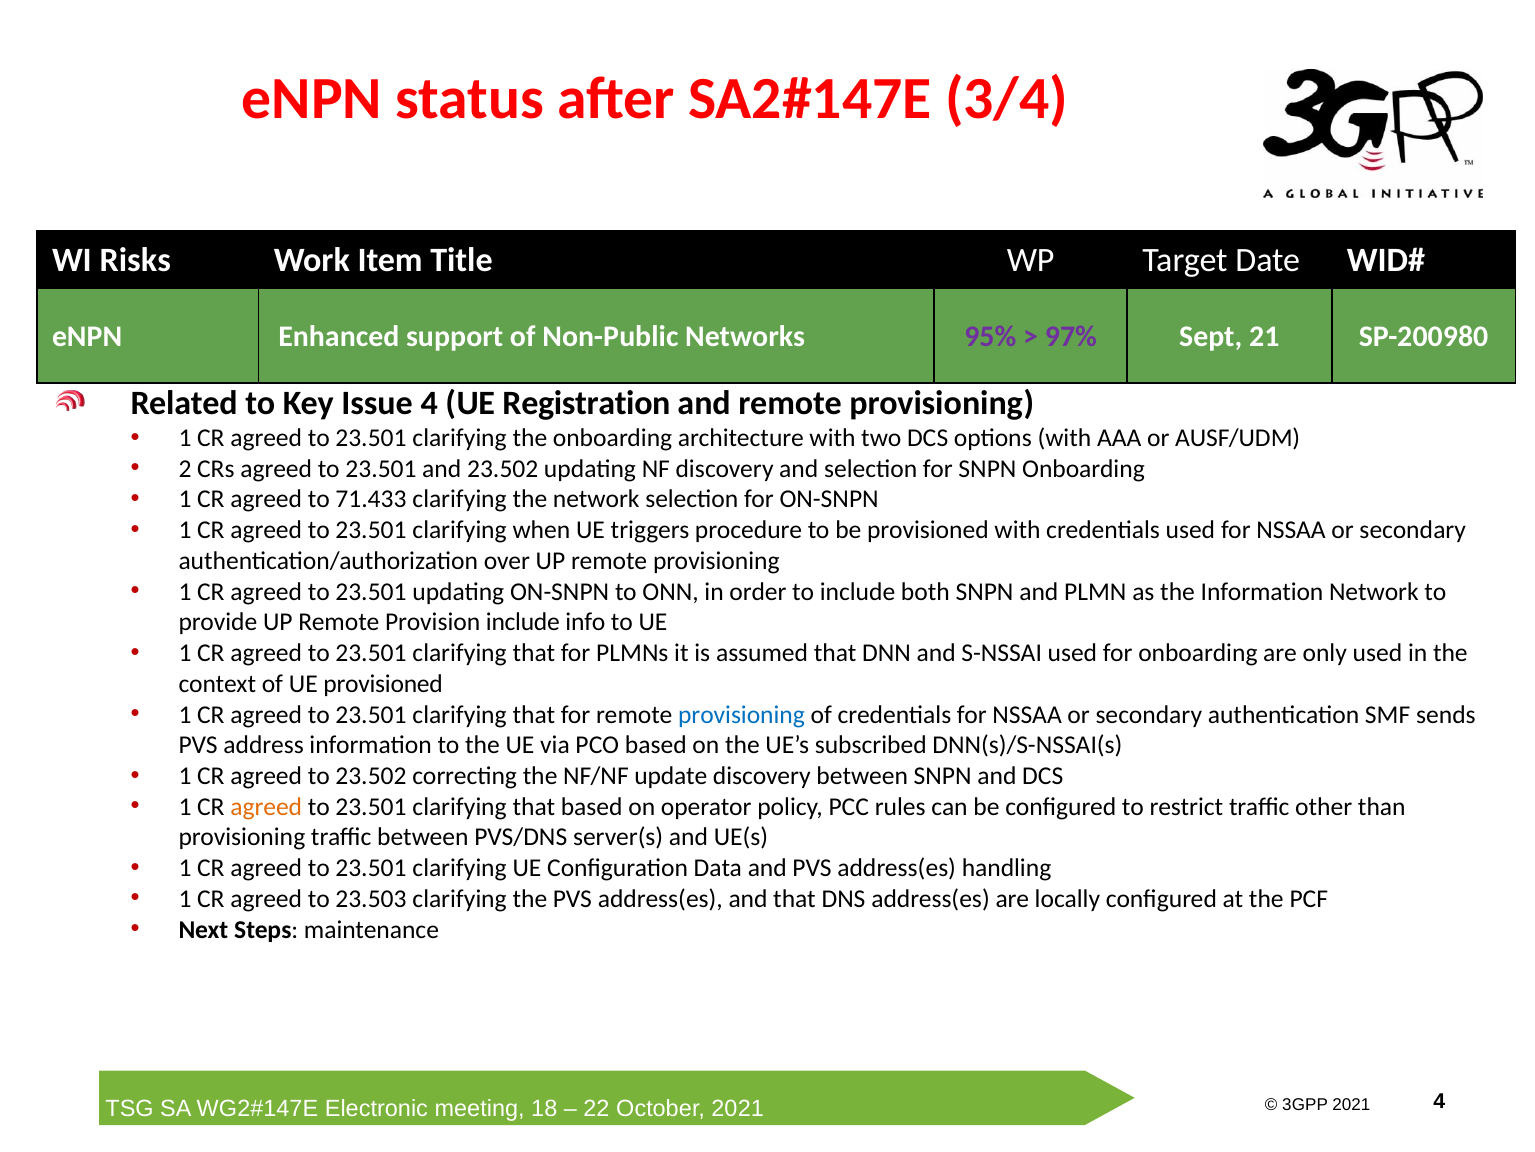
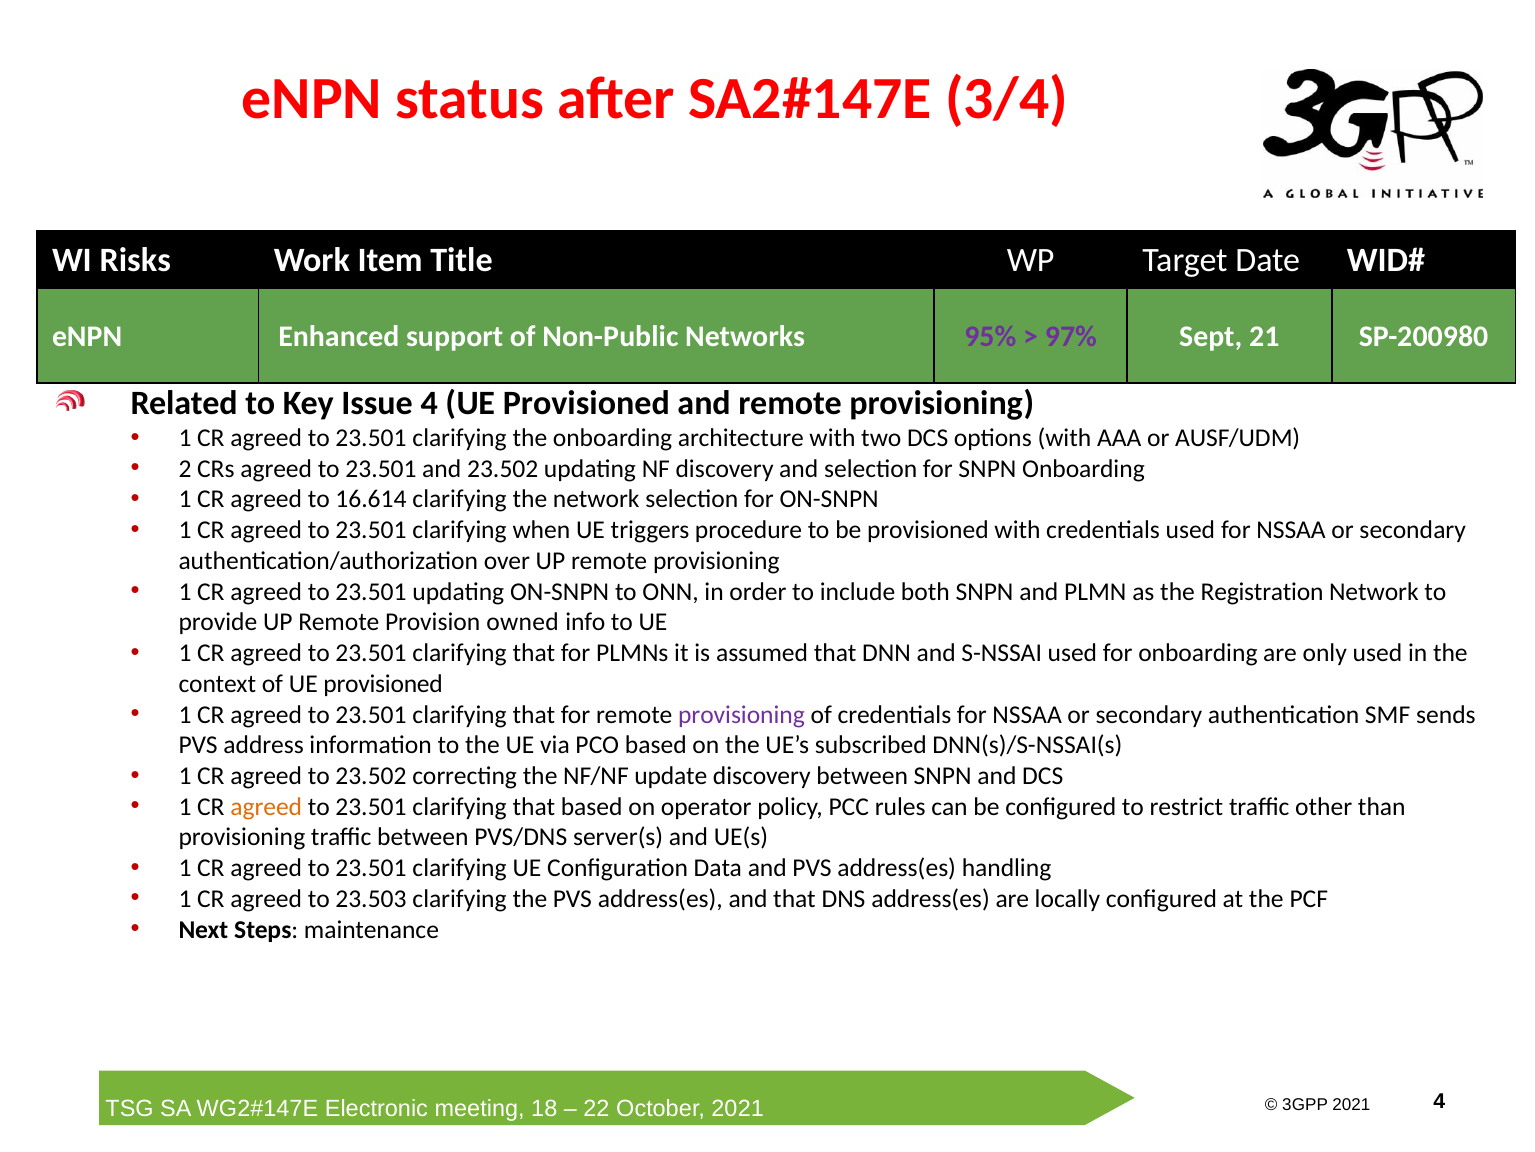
4 UE Registration: Registration -> Provisioned (586, 403)
71.433: 71.433 -> 16.614 (371, 499)
the Information: Information -> Registration (1262, 591)
Provision include: include -> owned (523, 622)
provisioning colour: blue -> purple (741, 714)
